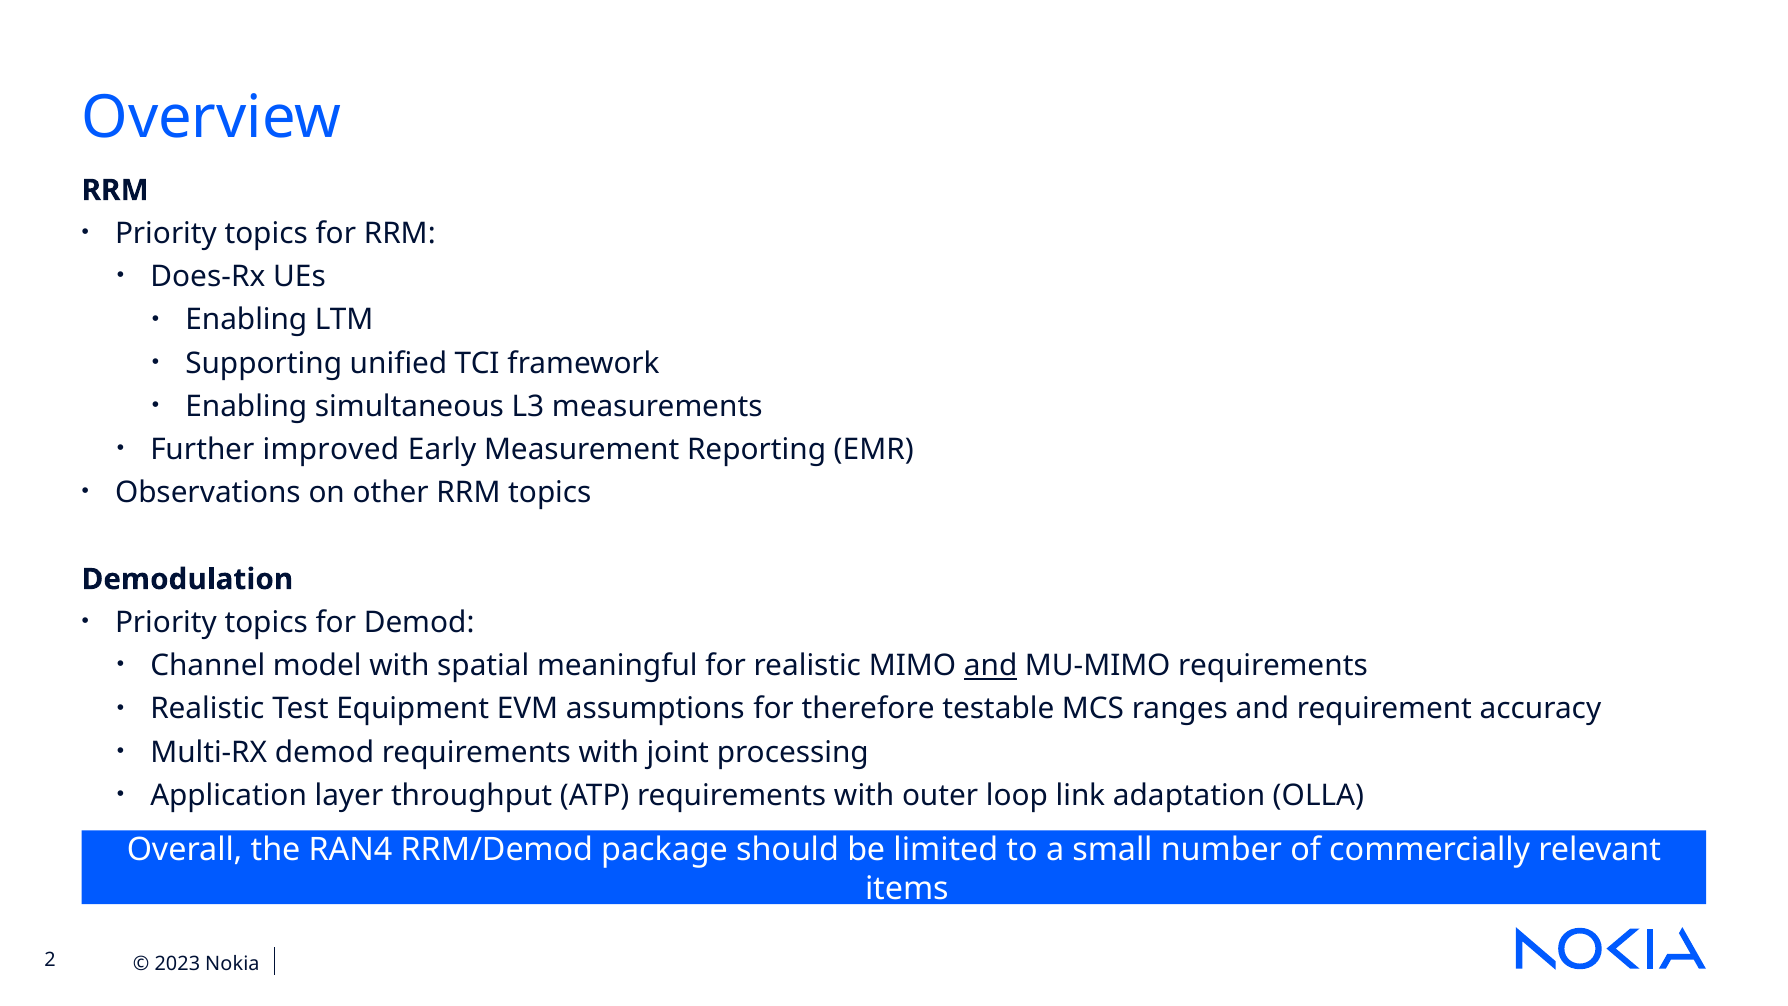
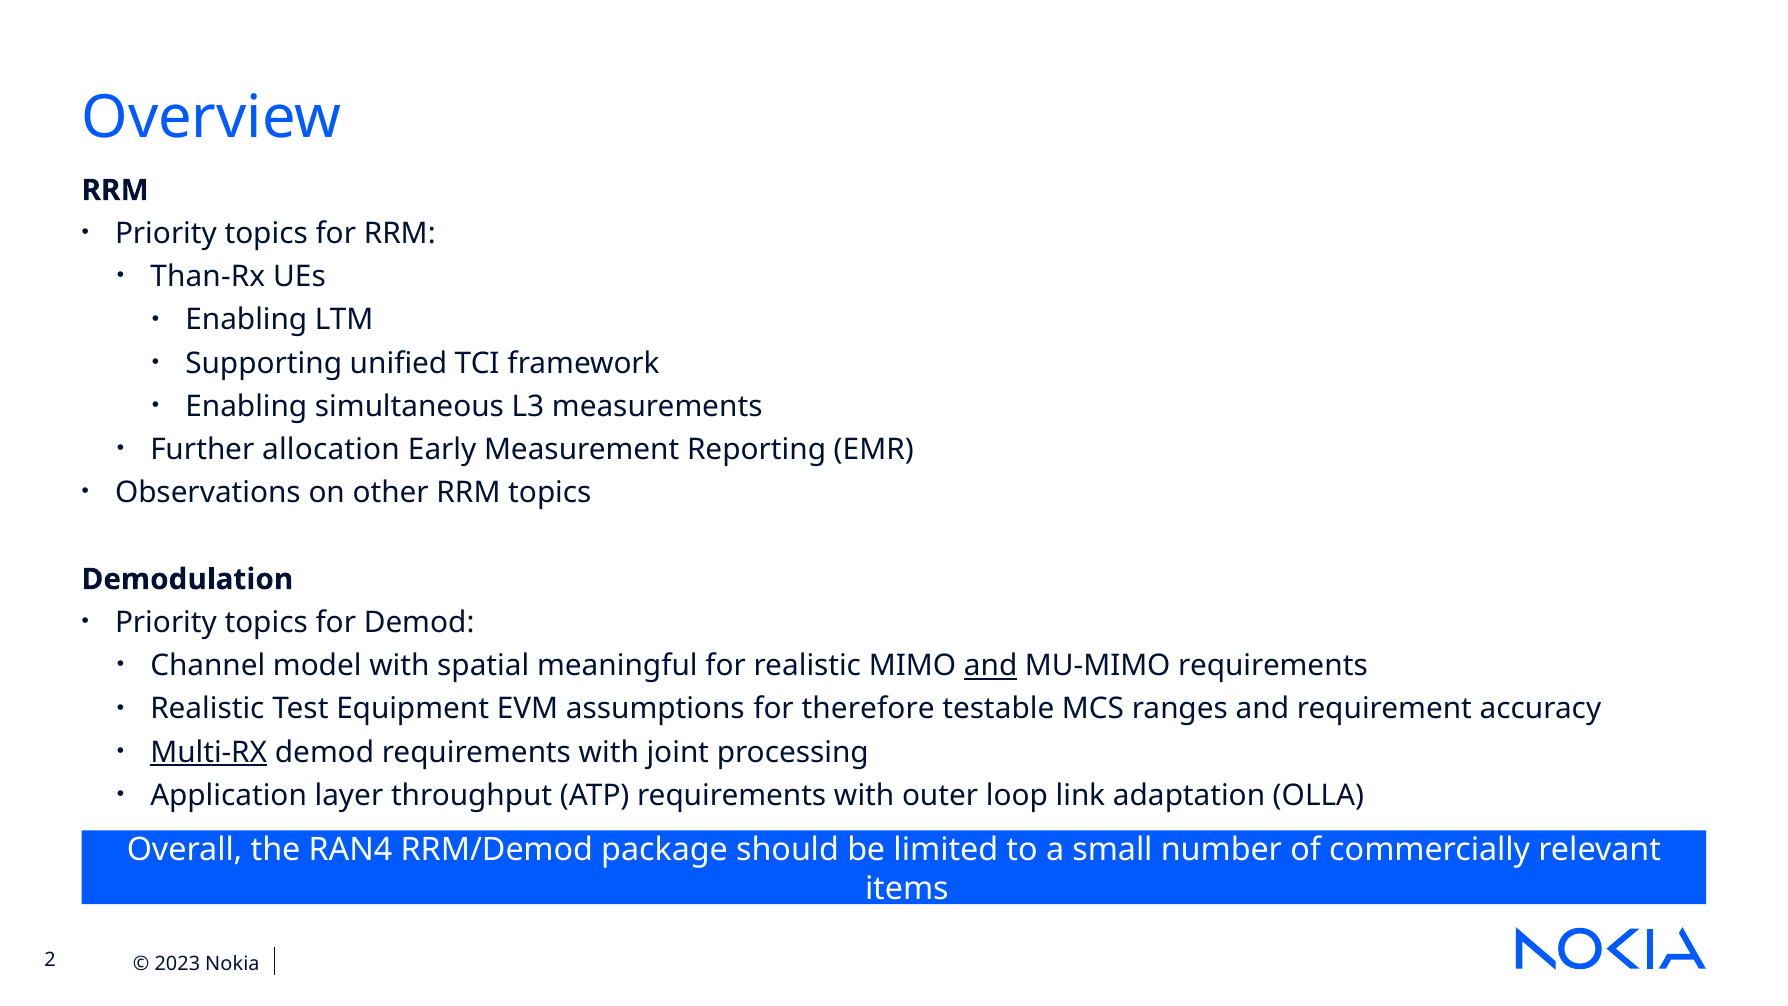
Does-Rx: Does-Rx -> Than-Rx (208, 277)
improved: improved -> allocation (331, 450)
Multi-RX underline: none -> present (209, 752)
